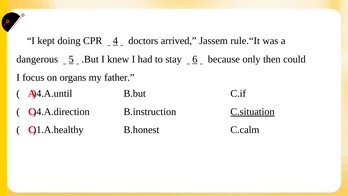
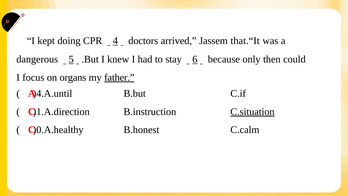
rule.“It: rule.“It -> that.“It (245, 41)
father underline: none -> present (119, 77)
)4.A.direction: )4.A.direction -> )1.A.direction (61, 112)
)1.A.healthy: )1.A.healthy -> )0.A.healthy (58, 130)
